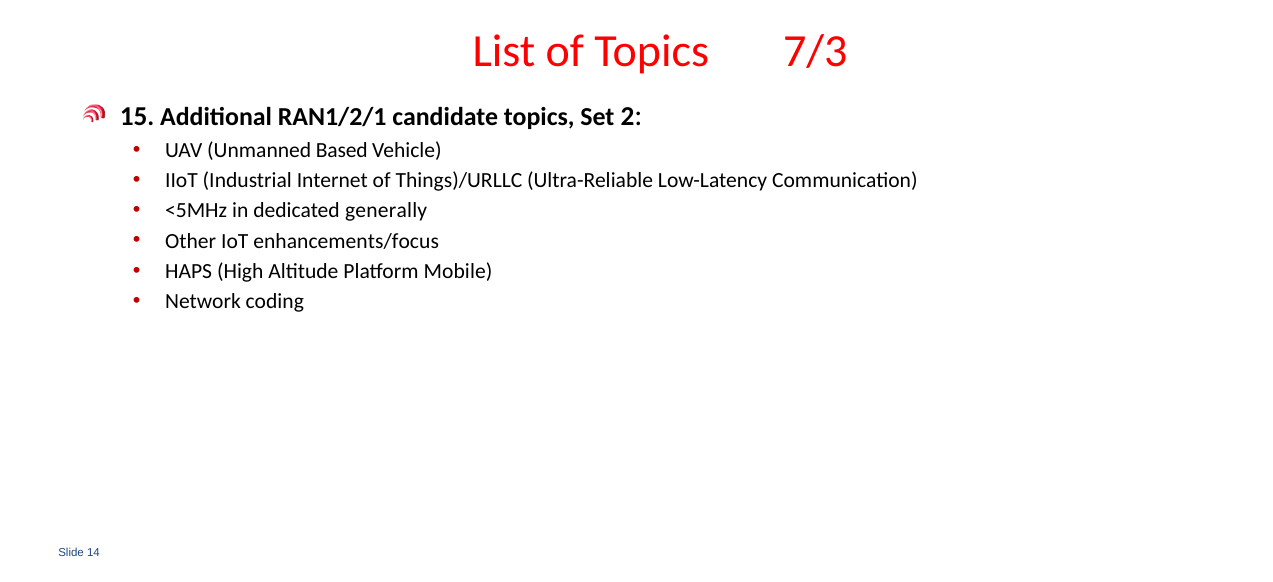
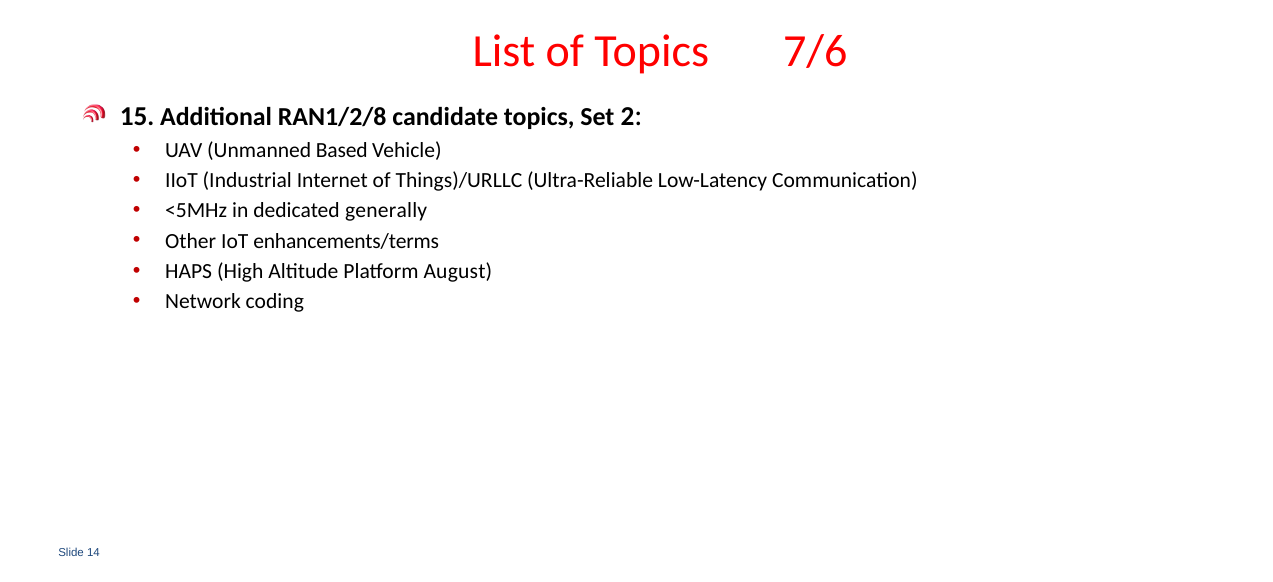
7/3: 7/3 -> 7/6 (815, 52)
RAN1/2/1: RAN1/2/1 -> RAN1/2/8 (332, 117)
enhancements/focus: enhancements/focus -> enhancements/terms (346, 241)
Mobile: Mobile -> August (458, 271)
